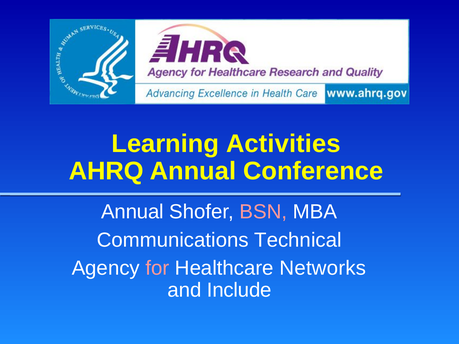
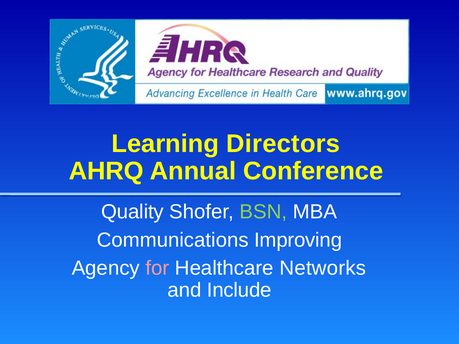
Activities: Activities -> Directors (283, 144)
Annual: Annual -> Quality (133, 212)
BSN colour: pink -> light green (263, 212)
Technical: Technical -> Improving (298, 240)
